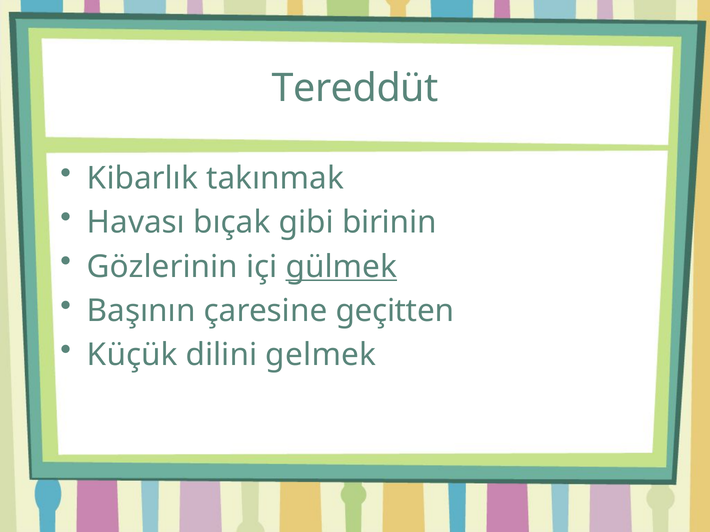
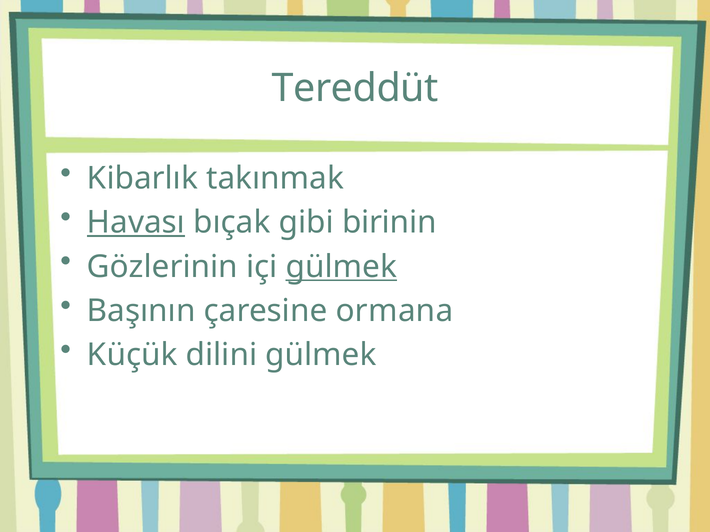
Havası underline: none -> present (136, 223)
geçitten: geçitten -> ormana (395, 311)
dilini gelmek: gelmek -> gülmek (321, 355)
